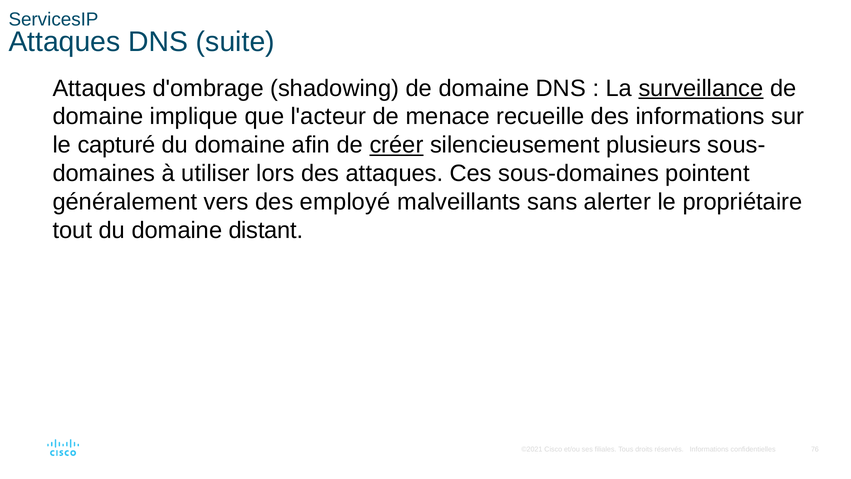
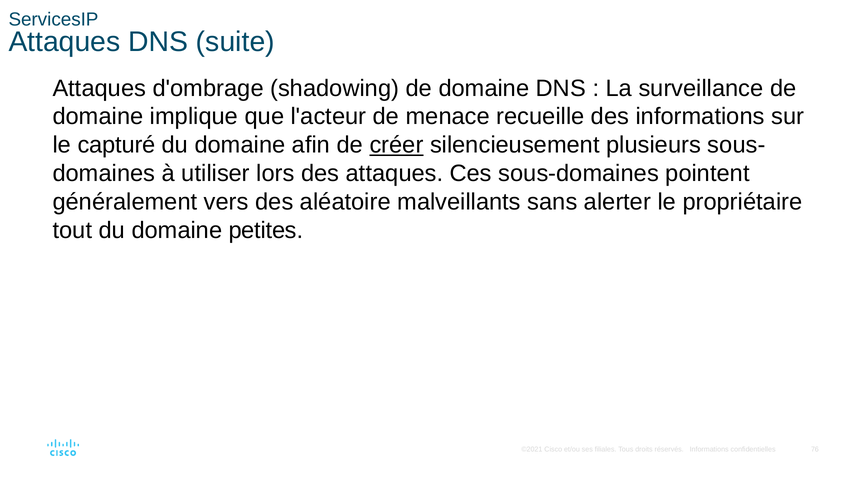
surveillance underline: present -> none (701, 88)
employé: employé -> aléatoire (345, 202)
distant: distant -> petites (266, 230)
